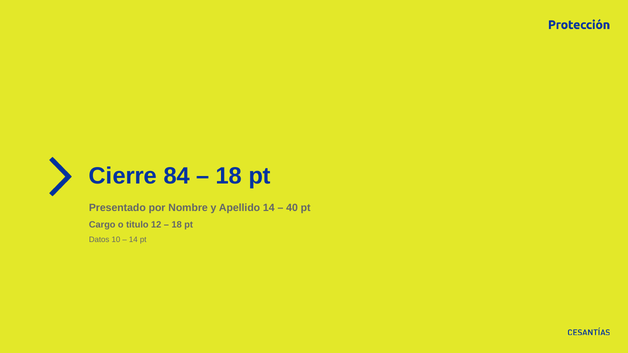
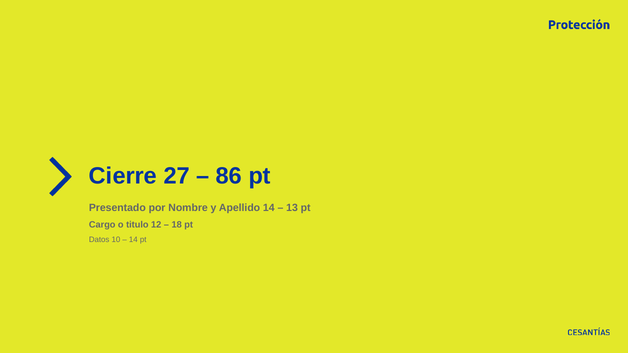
84: 84 -> 27 (177, 176)
18: 18 -> 86 (229, 176)
40: 40 -> 13 (292, 208)
